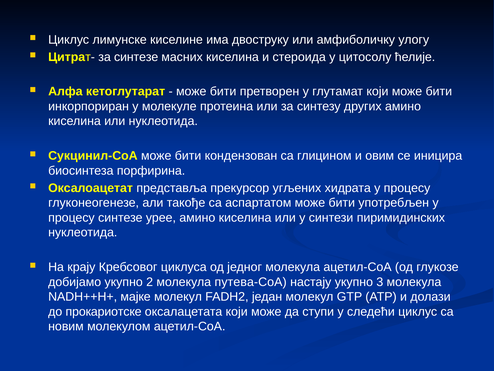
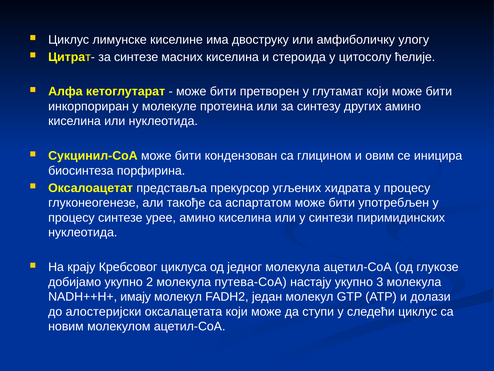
мајке: мајке -> имају (136, 296)
прокариотске: прокариотске -> алостеријски (103, 311)
